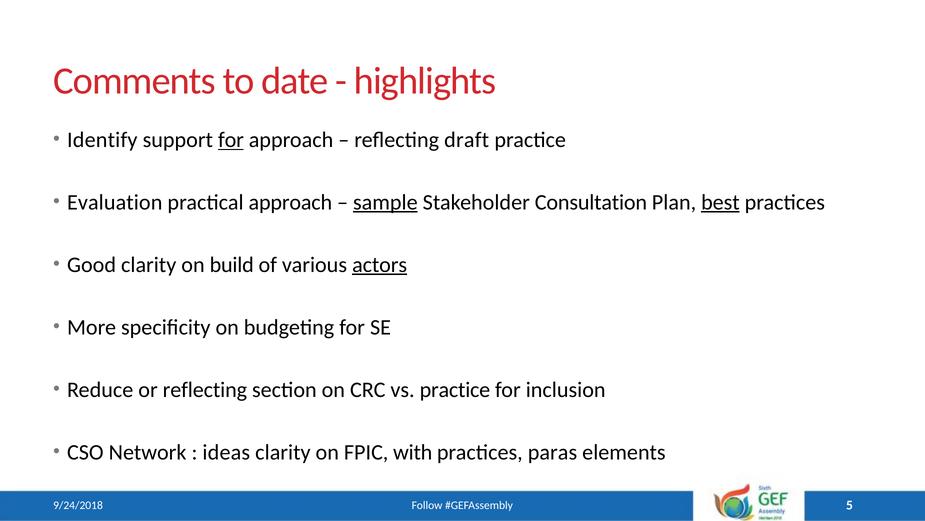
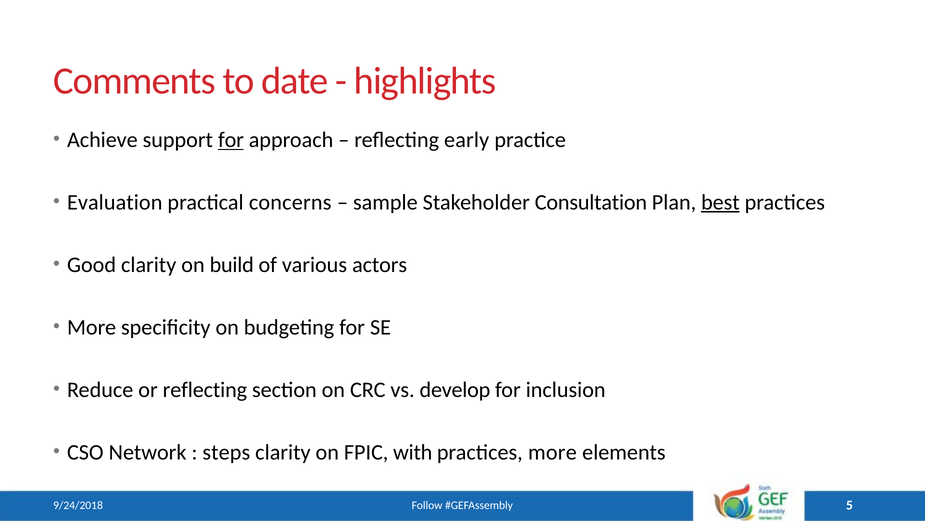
Identify: Identify -> Achieve (102, 140)
draft: draft -> early (467, 140)
practical approach: approach -> concerns (290, 202)
sample underline: present -> none (385, 202)
actors underline: present -> none (380, 264)
vs practice: practice -> develop (455, 389)
ideas: ideas -> steps (226, 452)
practices paras: paras -> more (552, 452)
